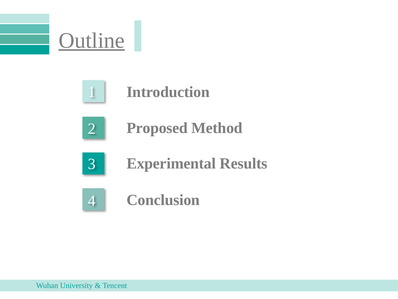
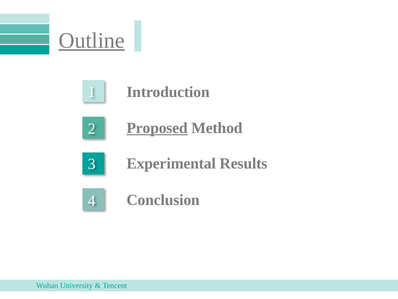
Proposed underline: none -> present (157, 128)
